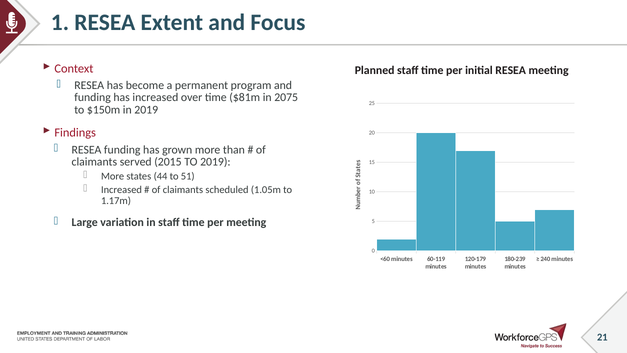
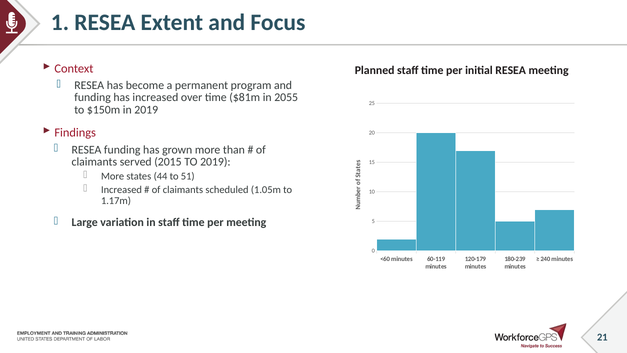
2075: 2075 -> 2055 (286, 98)
